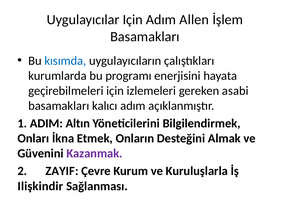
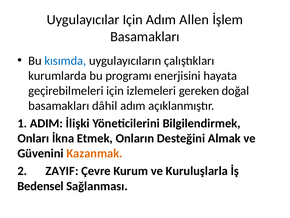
asabi: asabi -> doğal (235, 91)
kalıcı: kalıcı -> dâhil (105, 106)
Altın: Altın -> İlişki (78, 123)
Kazanmak colour: purple -> orange (94, 153)
Ilişkindir: Ilişkindir -> Bedensel (40, 186)
